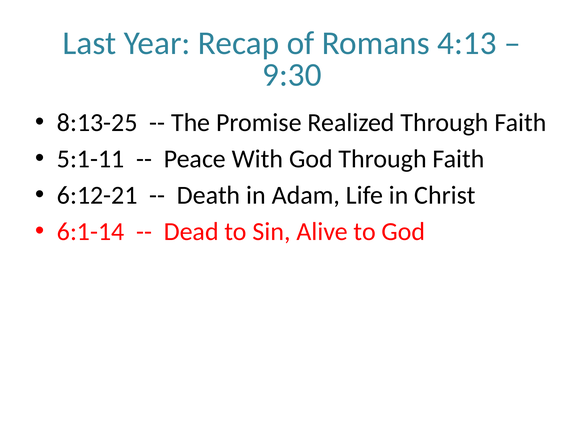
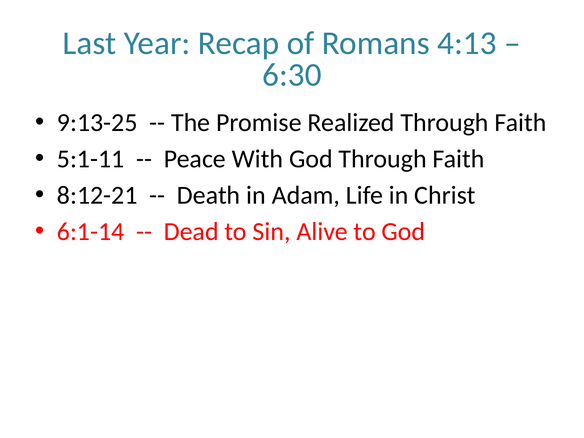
9:30: 9:30 -> 6:30 (292, 75)
8:13-25: 8:13-25 -> 9:13-25 (97, 123)
6:12-21: 6:12-21 -> 8:12-21 (97, 195)
